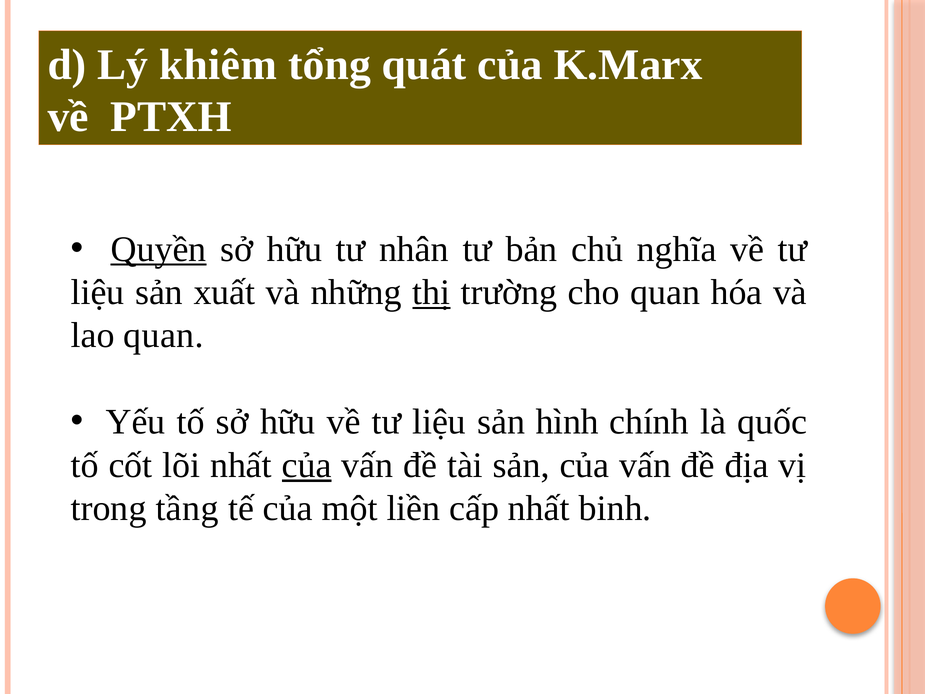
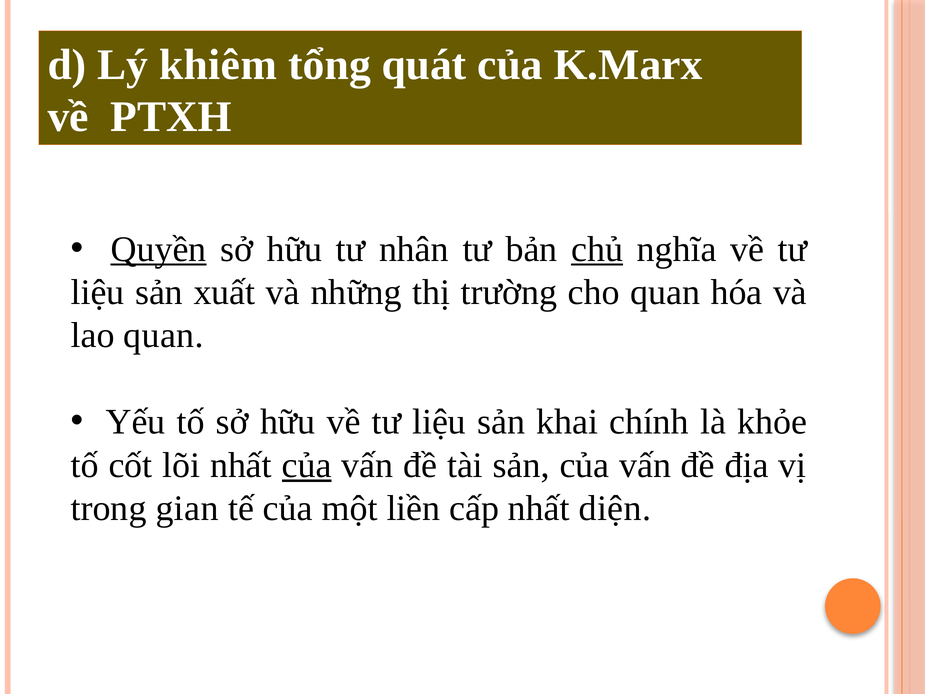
chủ underline: none -> present (597, 249)
thị underline: present -> none (431, 292)
hình: hình -> khai (567, 422)
quốc: quốc -> khỏe (772, 422)
tầng: tầng -> gian (187, 508)
binh: binh -> diện (615, 508)
